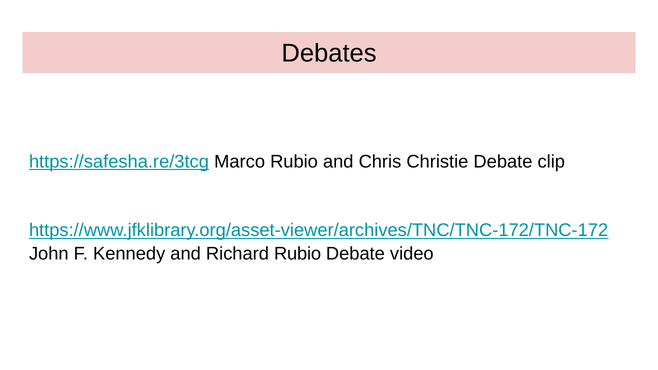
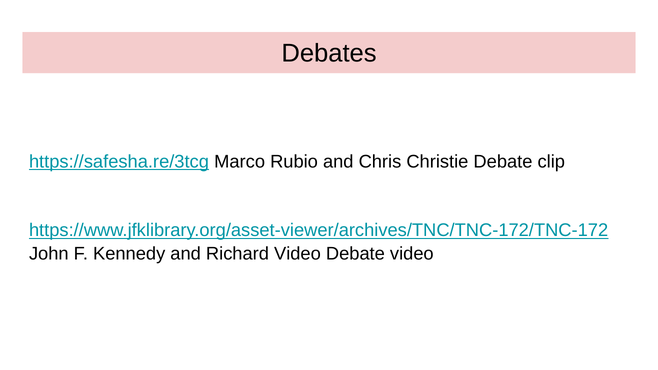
Richard Rubio: Rubio -> Video (297, 254)
